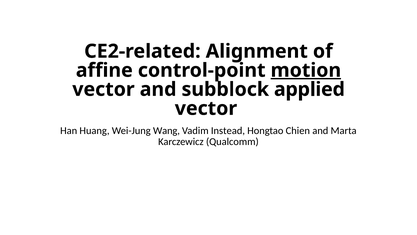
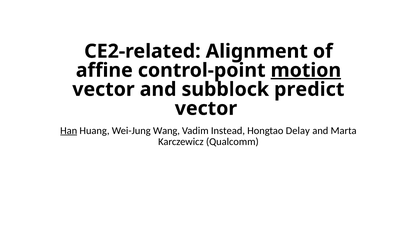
applied: applied -> predict (309, 89)
Han underline: none -> present (69, 130)
Chien: Chien -> Delay (298, 130)
